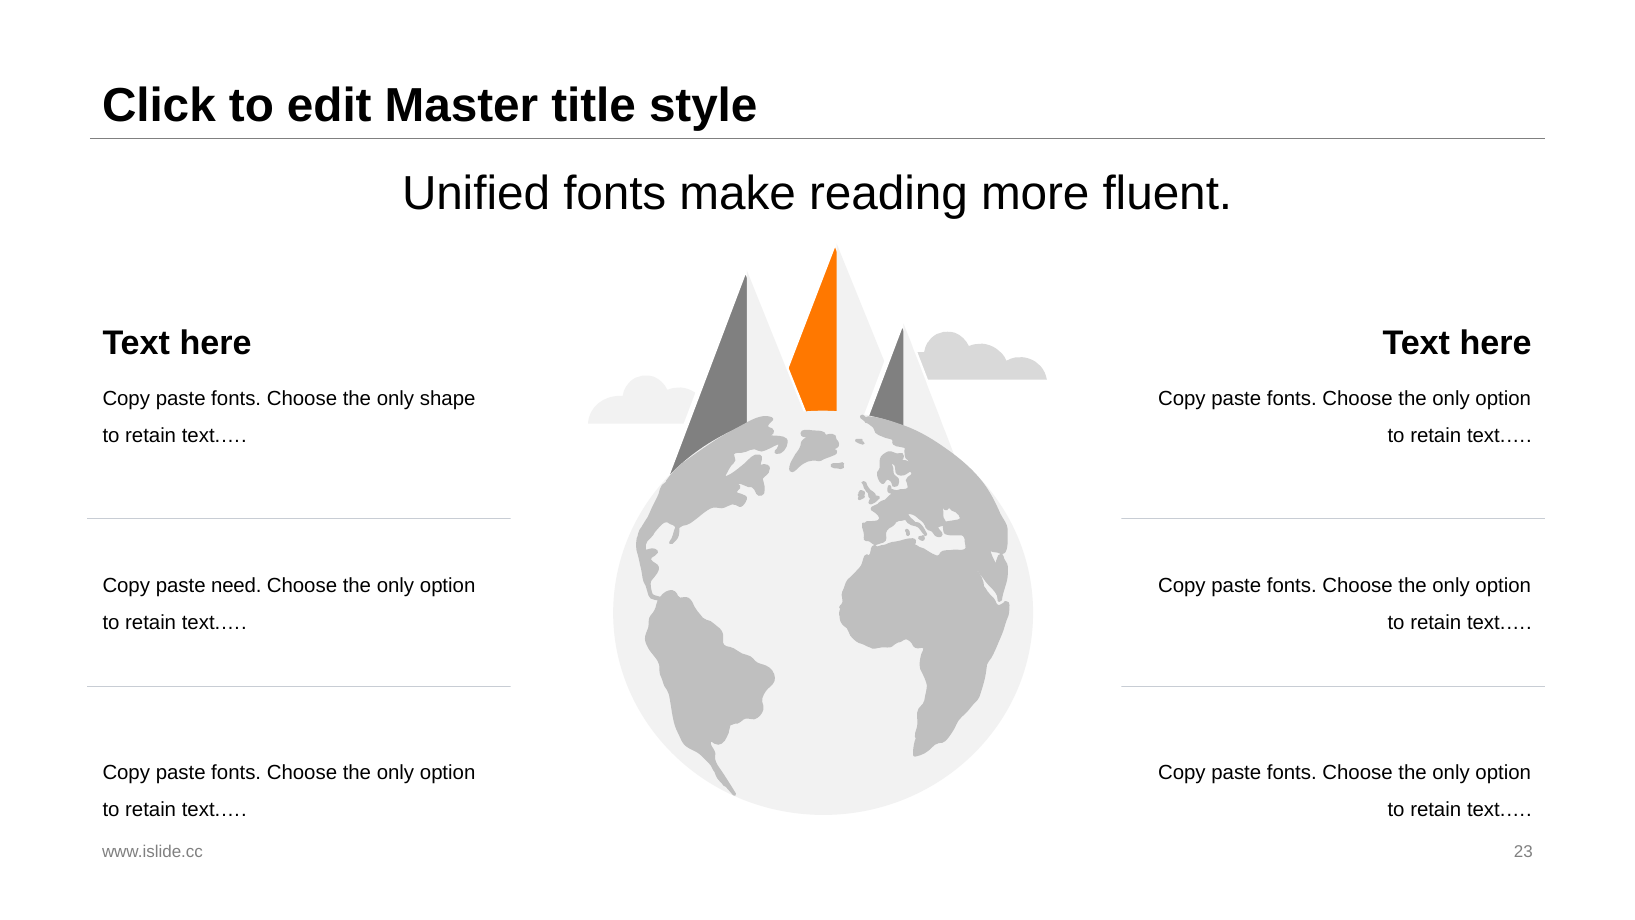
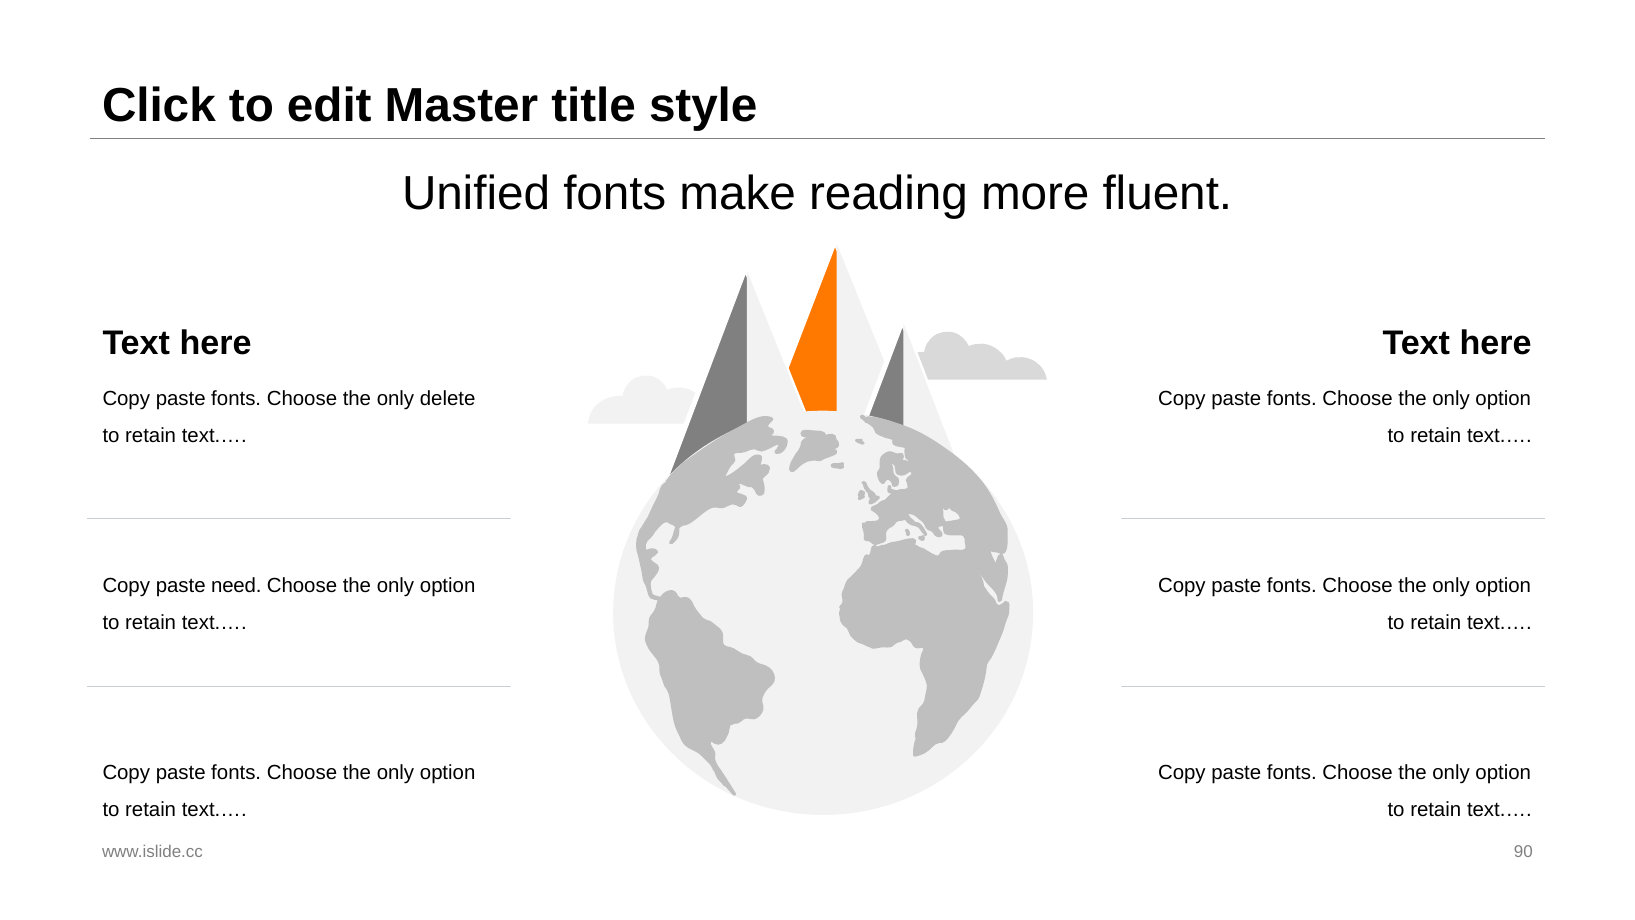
shape: shape -> delete (448, 399)
23: 23 -> 90 (1523, 852)
